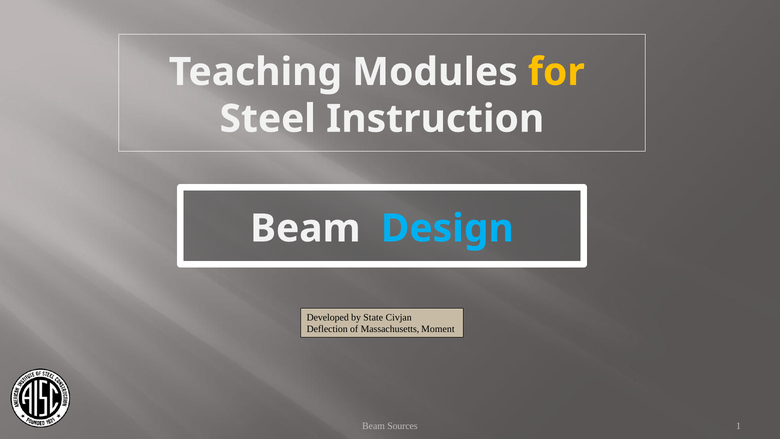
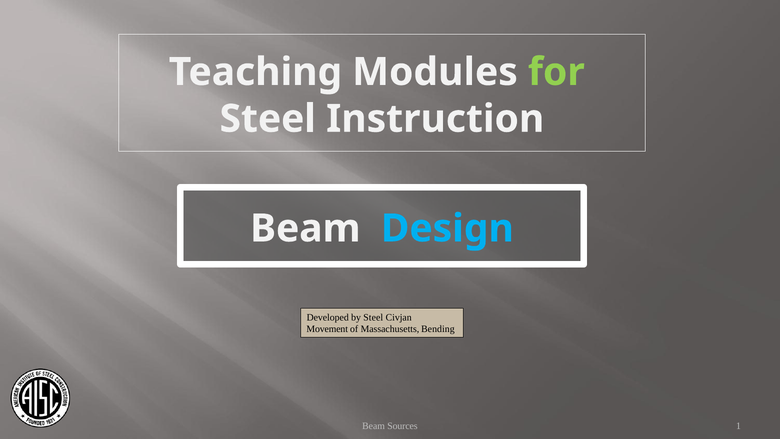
for colour: yellow -> light green (556, 72)
by State: State -> Steel (373, 317)
Deflection: Deflection -> Movement (327, 329)
Moment: Moment -> Bending (438, 329)
